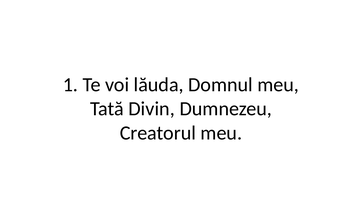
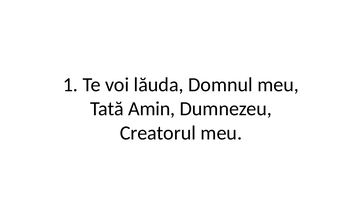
Divin: Divin -> Amin (152, 109)
